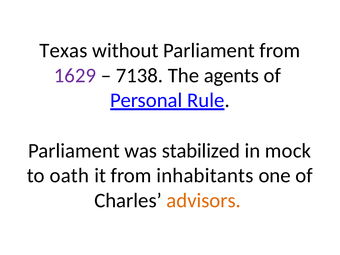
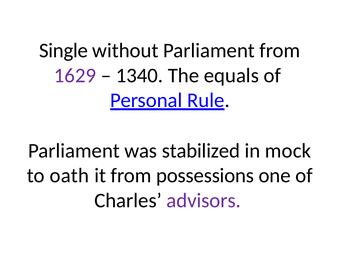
Texas: Texas -> Single (64, 51)
7138: 7138 -> 1340 (139, 75)
agents: agents -> equals (231, 75)
inhabitants: inhabitants -> possessions (205, 176)
advisors colour: orange -> purple (204, 201)
